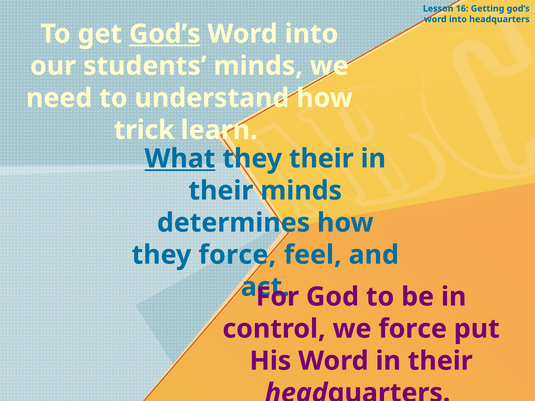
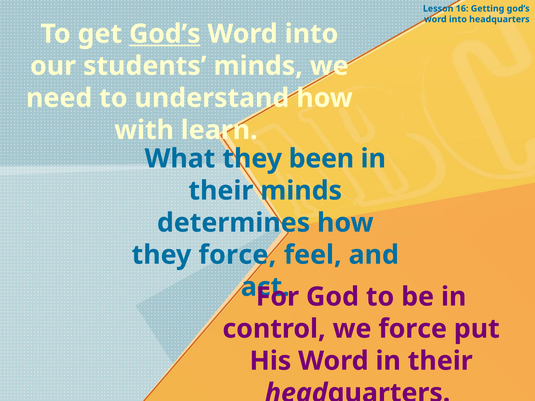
trick: trick -> with (144, 130)
What underline: present -> none (180, 159)
they their: their -> been (321, 159)
